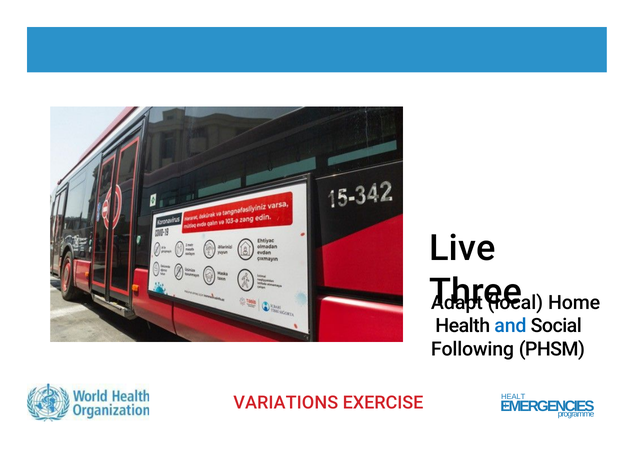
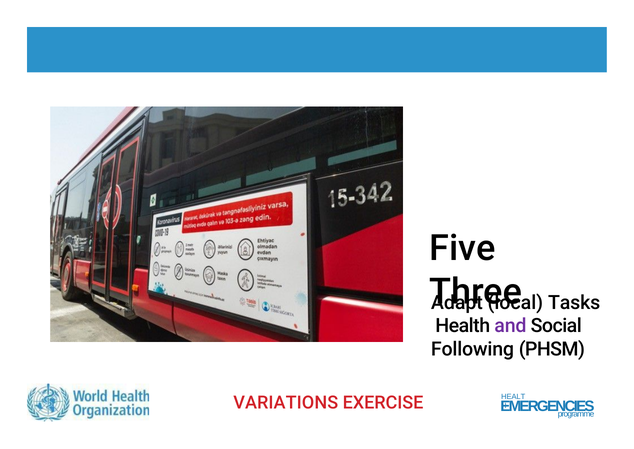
Live: Live -> Five (462, 248)
Home: Home -> Tasks (574, 302)
and colour: blue -> purple (510, 326)
